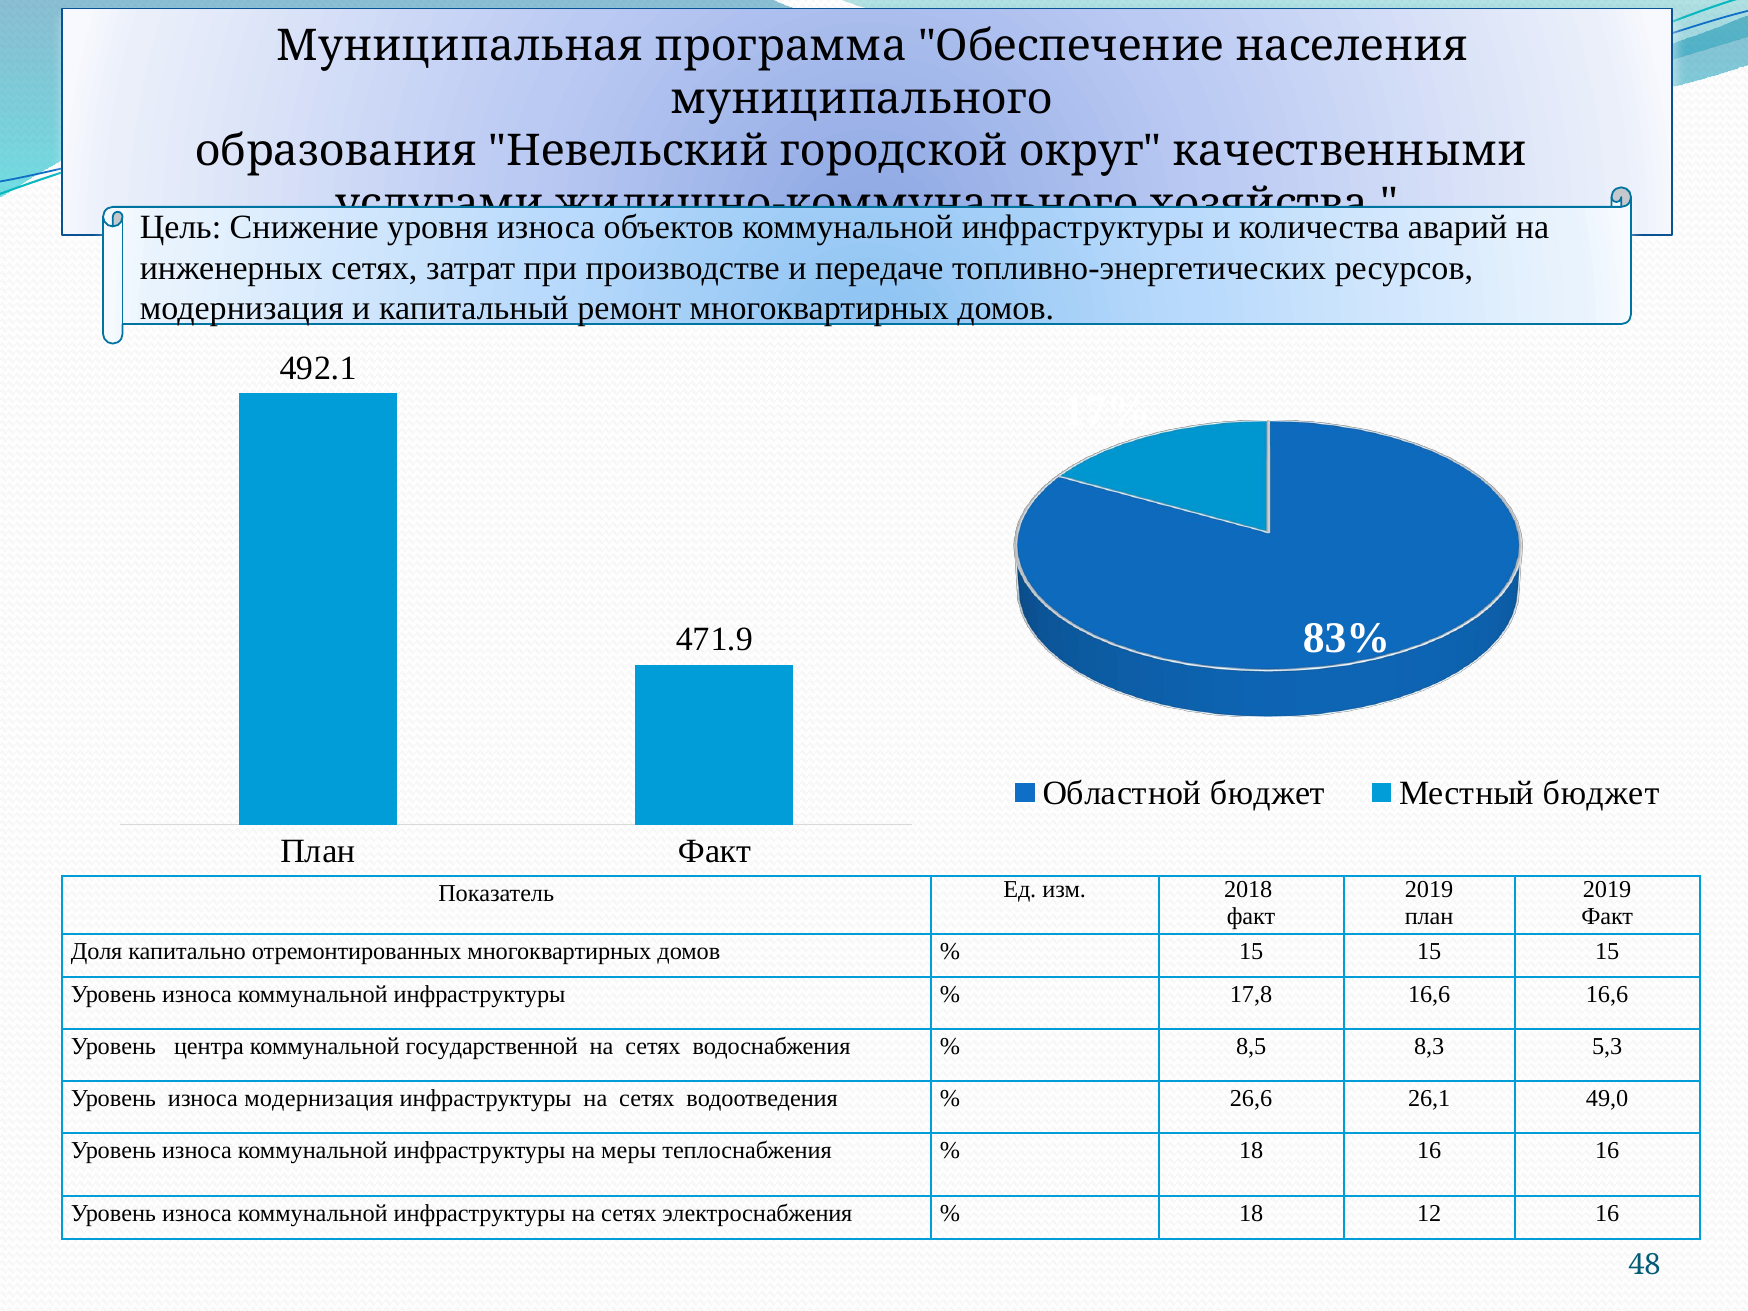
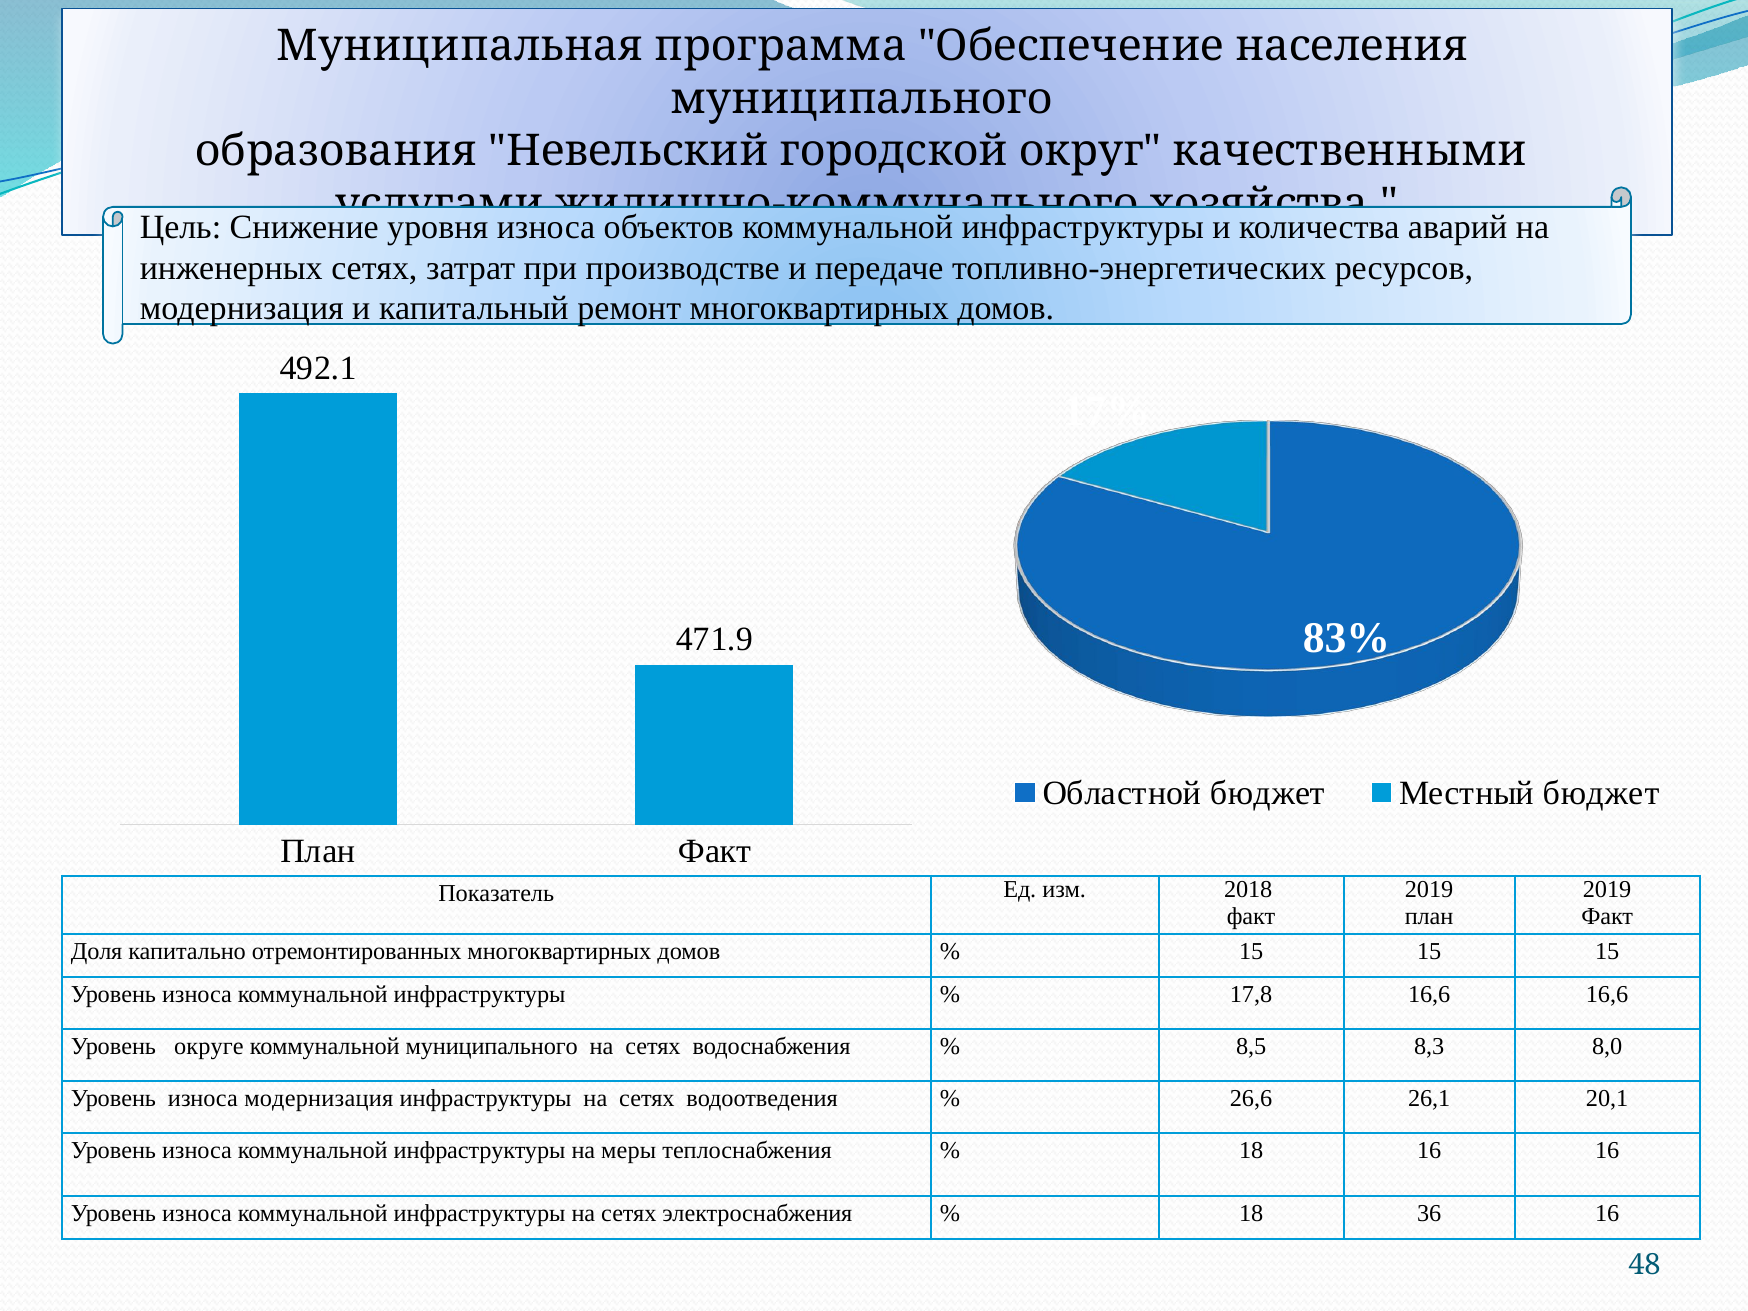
центра: центра -> округе (209, 1046)
коммунальной государственной: государственной -> муниципального (492, 1046)
5,3: 5,3 -> 8,0 (1607, 1046)
49,0: 49,0 -> 20,1 (1607, 1098)
12: 12 -> 36 (1429, 1214)
